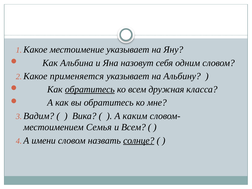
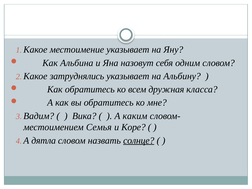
применяется: применяется -> затруднялись (77, 76)
обратитесь underline: present -> none (90, 89)
и Всем: Всем -> Коре (133, 127)
имени: имени -> дятла (44, 140)
